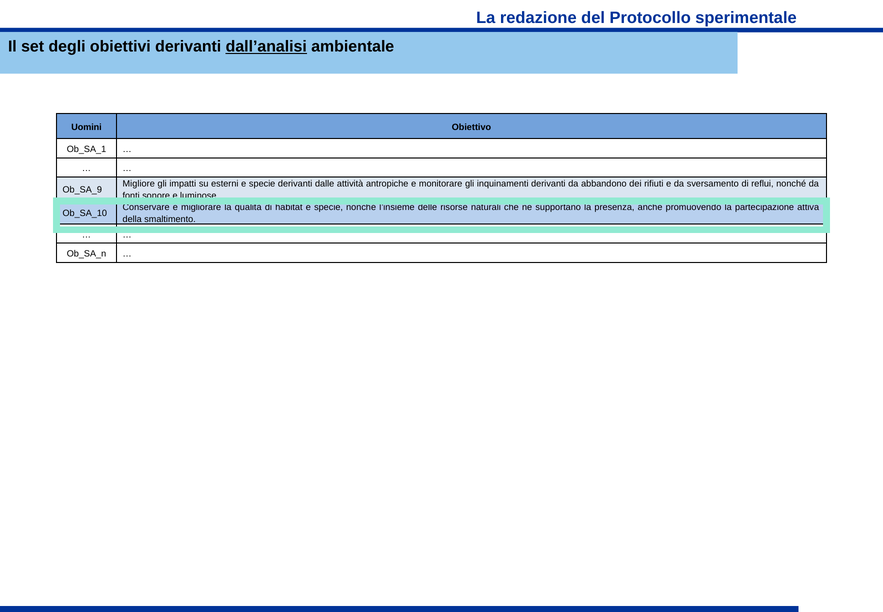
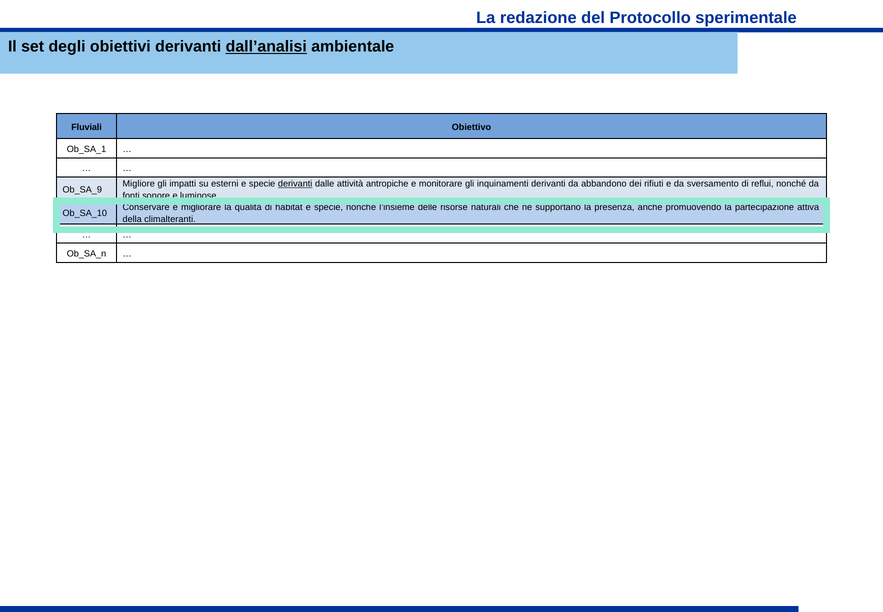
Uomini: Uomini -> Fluviali (87, 127)
derivanti underline: none -> present (295, 184)
smaltimento: smaltimento -> climalteranti (170, 219)
